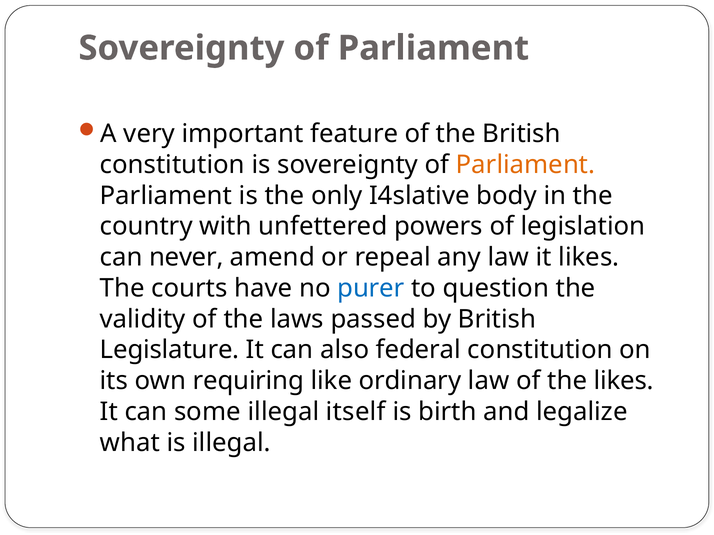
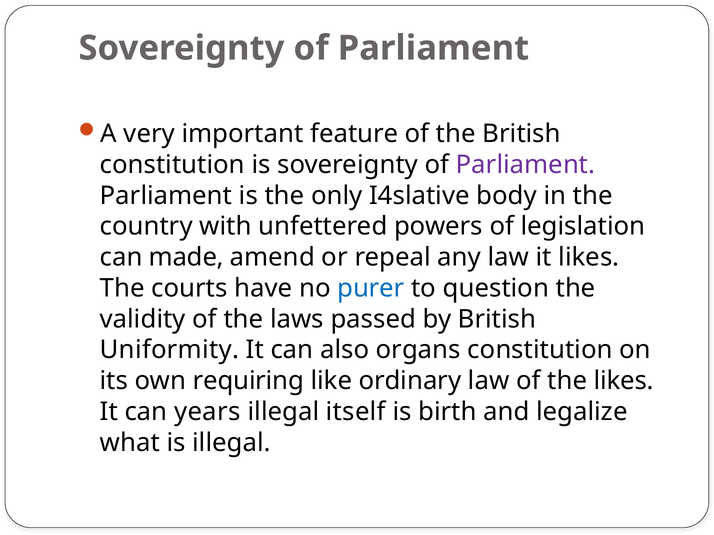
Parliament colour: orange -> purple (526, 165)
never: never -> made (186, 258)
Legislature: Legislature -> Uniformity (169, 350)
federal: federal -> organs (418, 350)
some: some -> years (207, 412)
